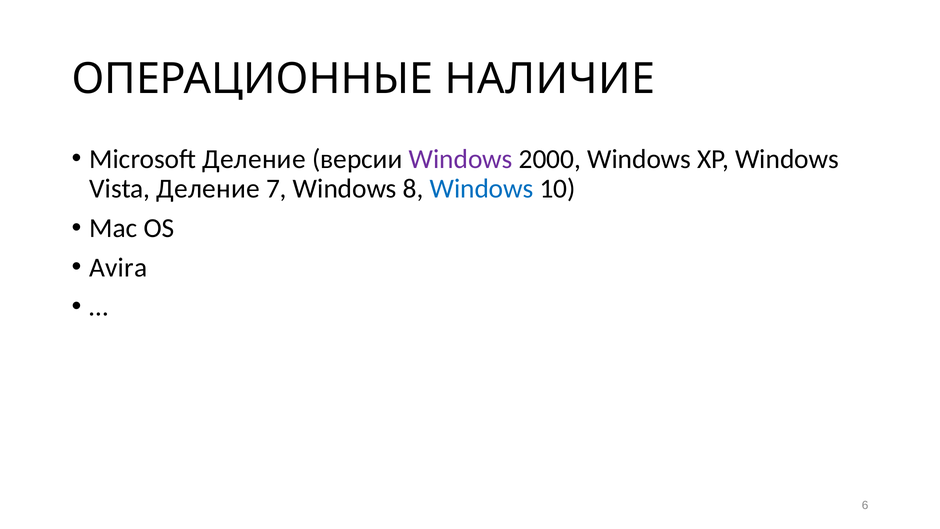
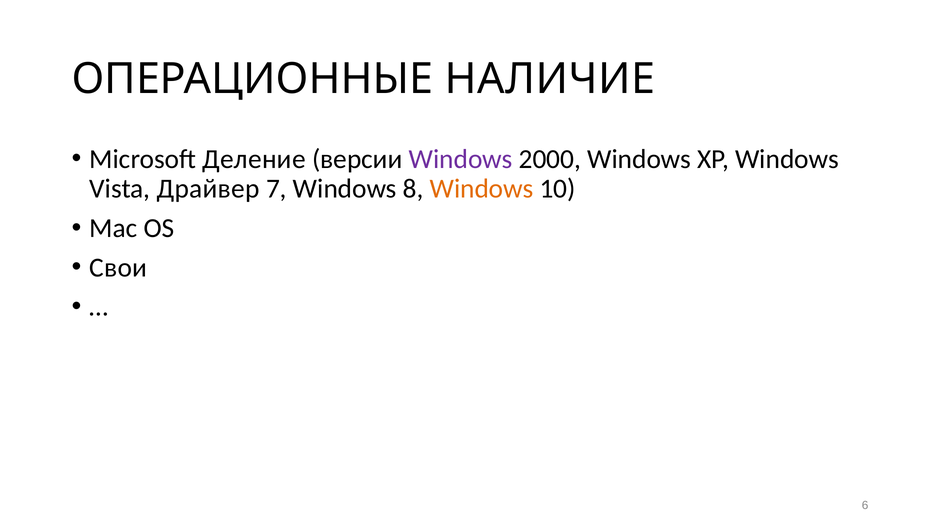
Vista Деление: Деление -> Драйвер (208, 189)
Windows colour: blue -> orange (482, 189)
Avira: Avira -> Свои (118, 267)
